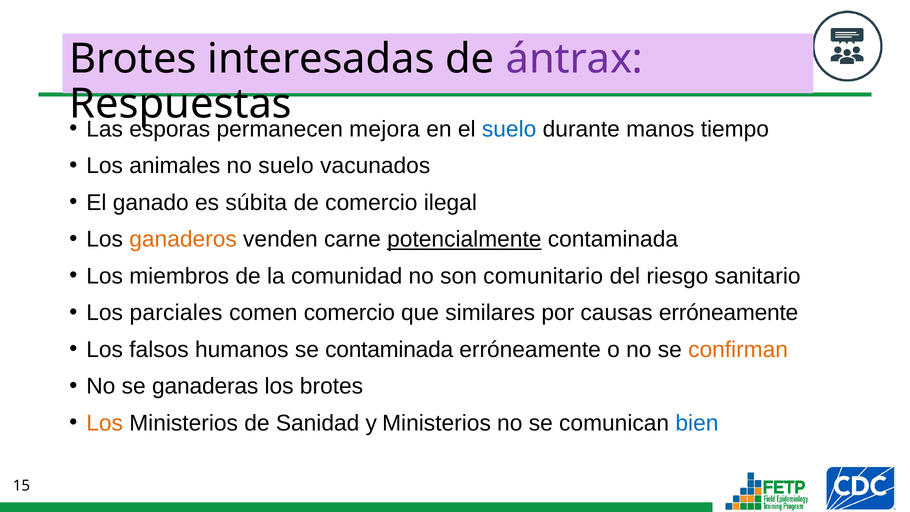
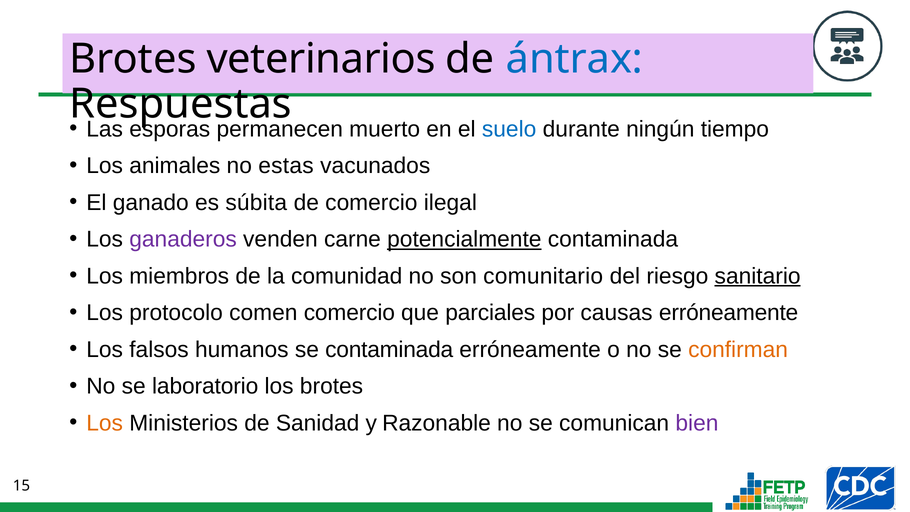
interesadas: interesadas -> veterinarios (321, 59)
ántrax colour: purple -> blue (574, 59)
mejora: mejora -> muerto (385, 129)
manos: manos -> ningún (660, 129)
no suelo: suelo -> estas (286, 166)
ganaderos colour: orange -> purple (183, 239)
sanitario underline: none -> present (758, 276)
parciales: parciales -> protocolo (176, 313)
similares: similares -> parciales (490, 313)
ganaderas: ganaderas -> laboratorio (205, 386)
y Ministerios: Ministerios -> Razonable (437, 423)
bien colour: blue -> purple (697, 423)
